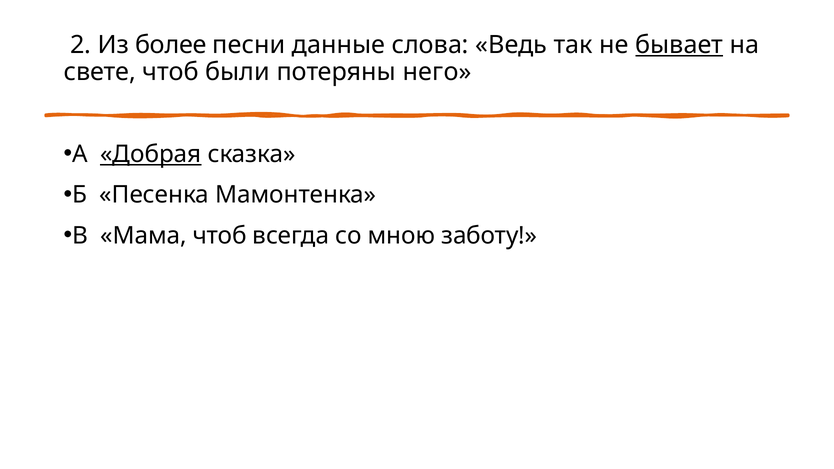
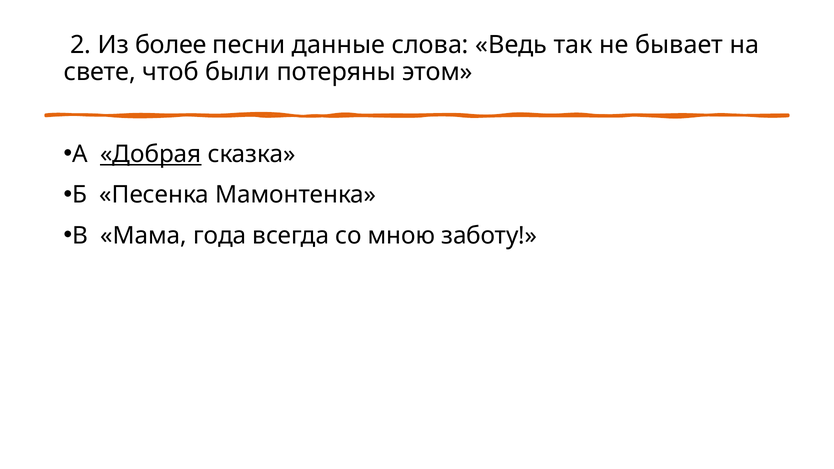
бывает underline: present -> none (679, 45)
него: него -> этом (437, 72)
Мама чтоб: чтоб -> года (220, 236)
